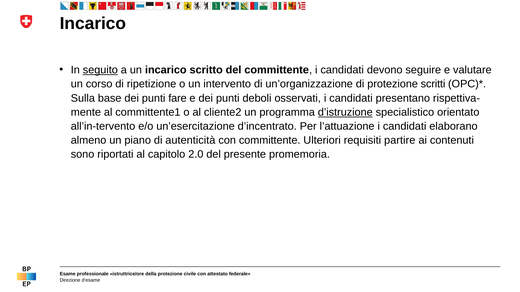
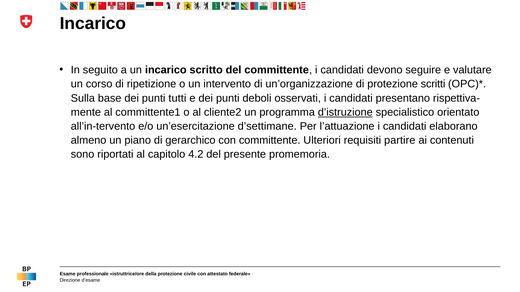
seguito underline: present -> none (100, 70)
fare: fare -> tutti (177, 98)
d’incentrato: d’incentrato -> d’settimane (267, 126)
autenticità: autenticità -> gerarchico (190, 141)
2.0: 2.0 -> 4.2 (196, 155)
